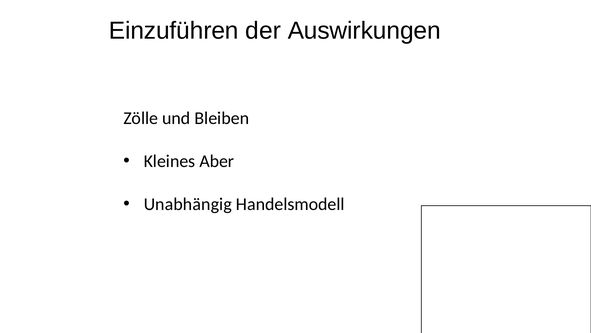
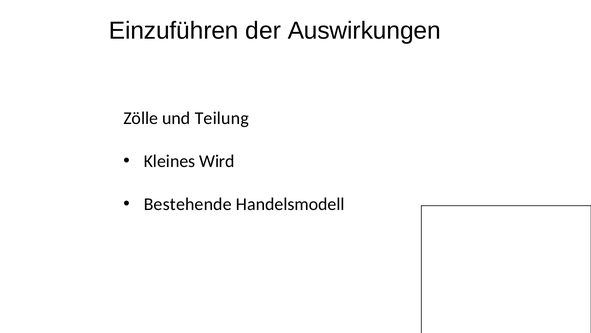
Bleiben: Bleiben -> Teilung (222, 118)
Aber: Aber -> Wird (217, 161)
Unabhängig: Unabhängig -> Bestehende (188, 204)
